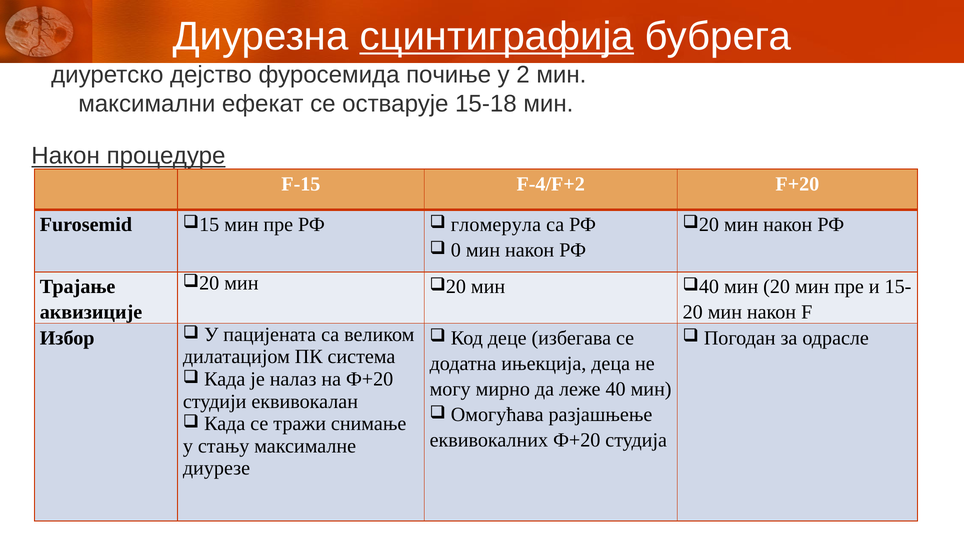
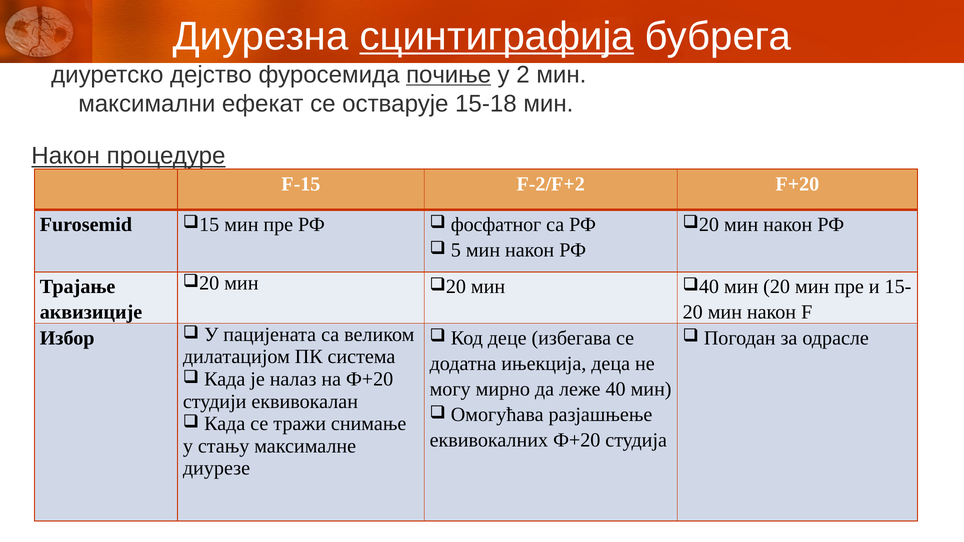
почиње underline: none -> present (449, 75)
F-4/F+2: F-4/F+2 -> F-2/F+2 (551, 184)
гломерула: гломерула -> фосфатног (496, 224)
0: 0 -> 5 (456, 250)
